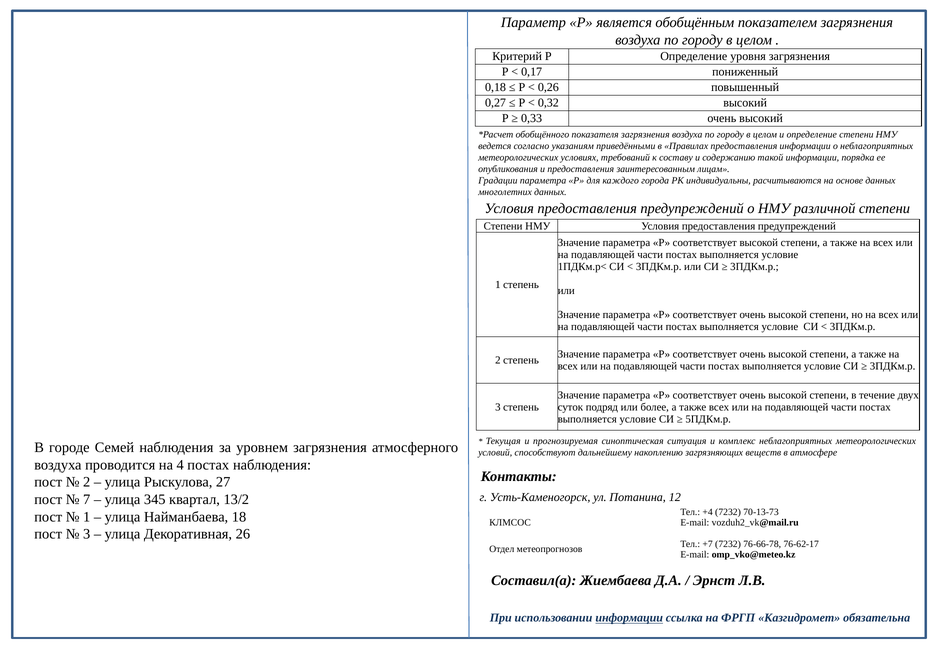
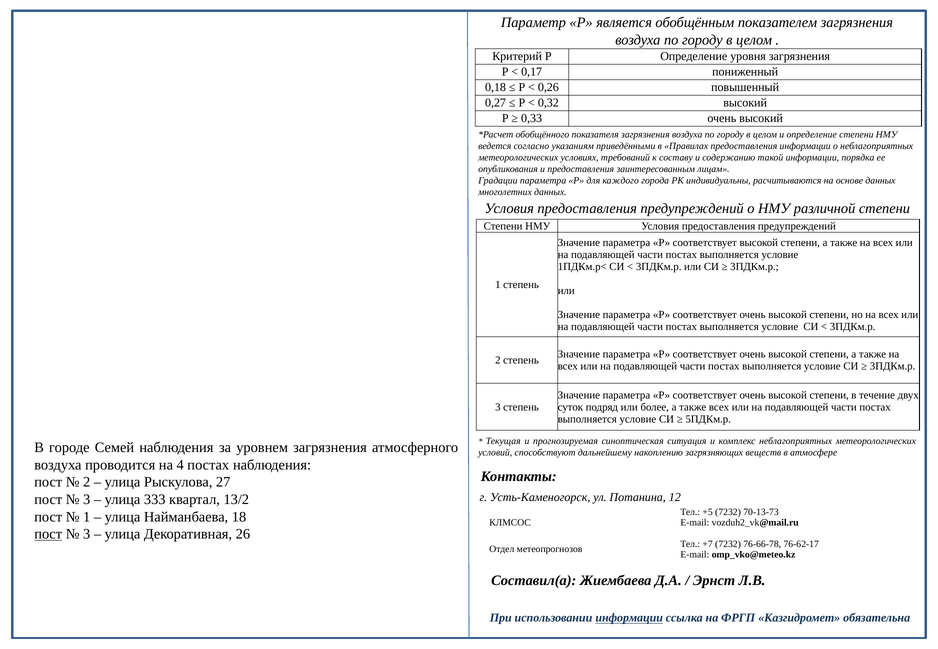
7: 7 -> 3 (87, 500)
345: 345 -> 333 (155, 500)
+4: +4 -> +5 (708, 512)
пост underline: none -> present (48, 534)
